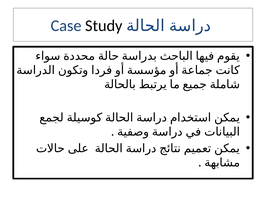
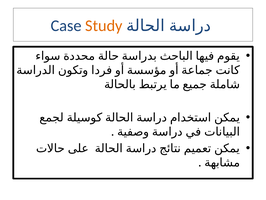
Study colour: black -> orange (104, 26)
